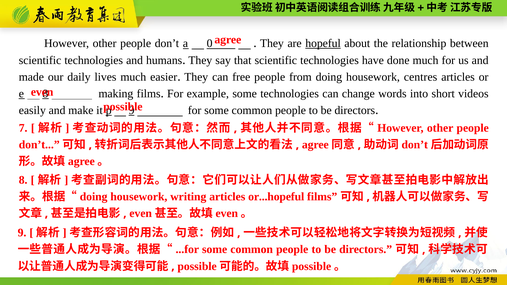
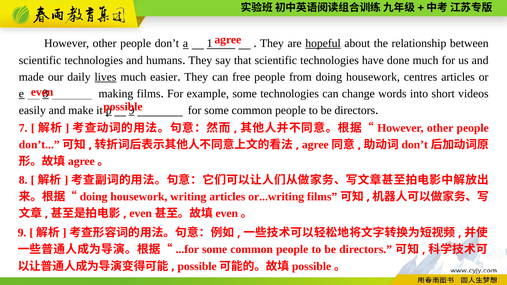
0: 0 -> 1 (210, 44)
lives underline: none -> present (105, 77)
or...hopeful: or...hopeful -> or...writing (276, 197)
